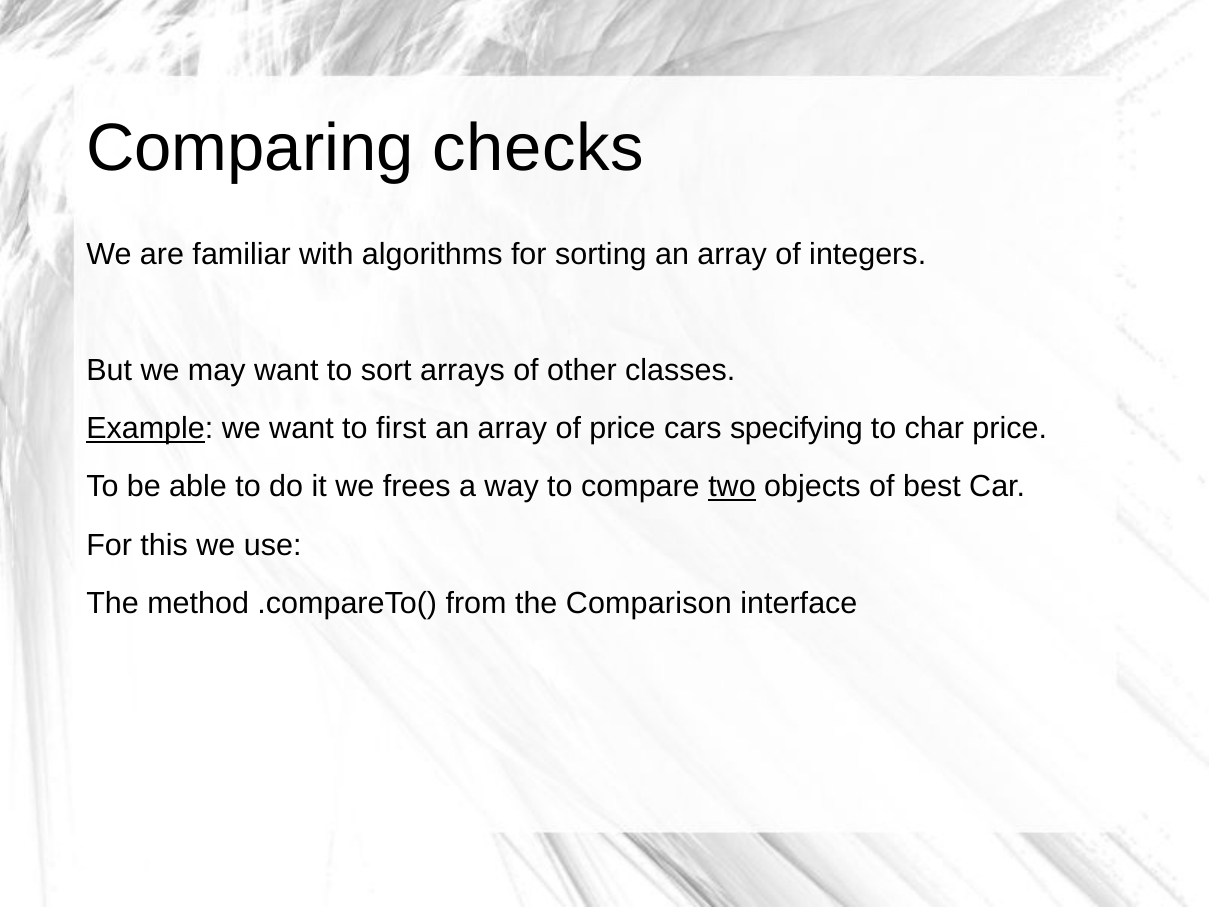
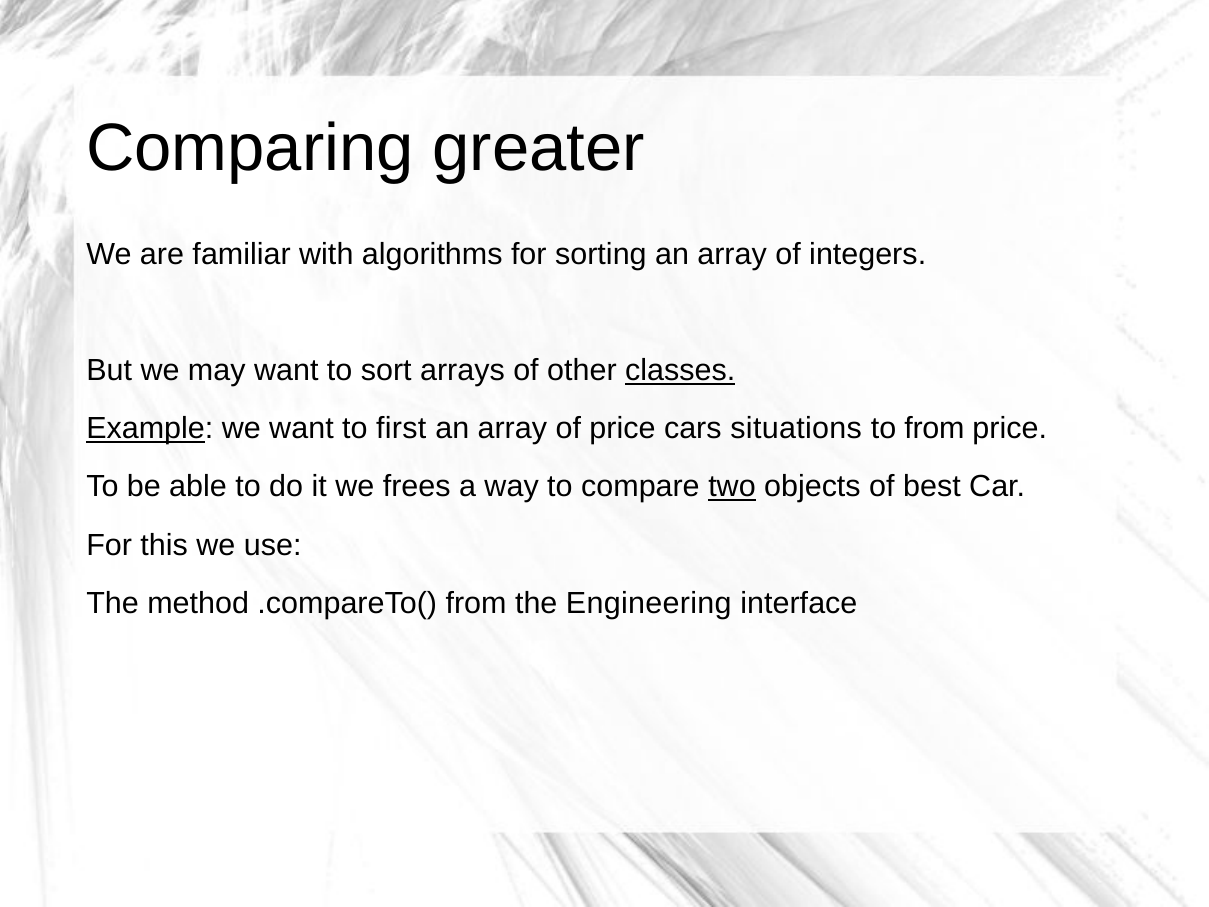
checks: checks -> greater (539, 148)
classes underline: none -> present (680, 370)
specifying: specifying -> situations (796, 429)
to char: char -> from (934, 429)
Comparison: Comparison -> Engineering (649, 603)
